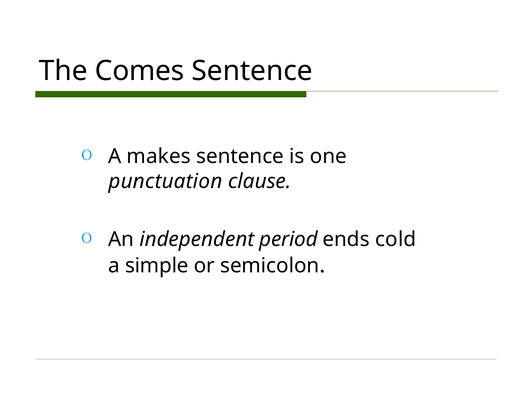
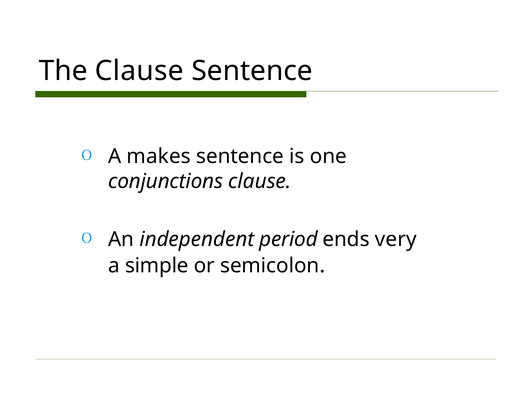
The Comes: Comes -> Clause (139, 71)
punctuation: punctuation -> conjunctions (166, 181)
cold: cold -> very (396, 239)
